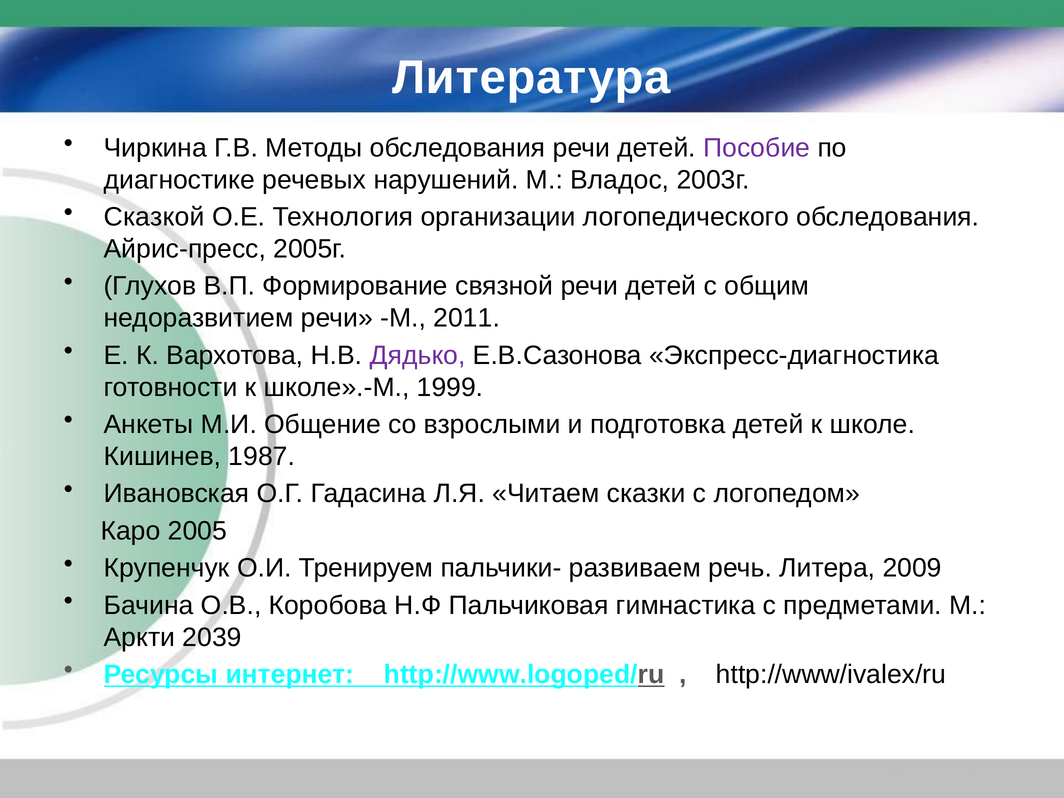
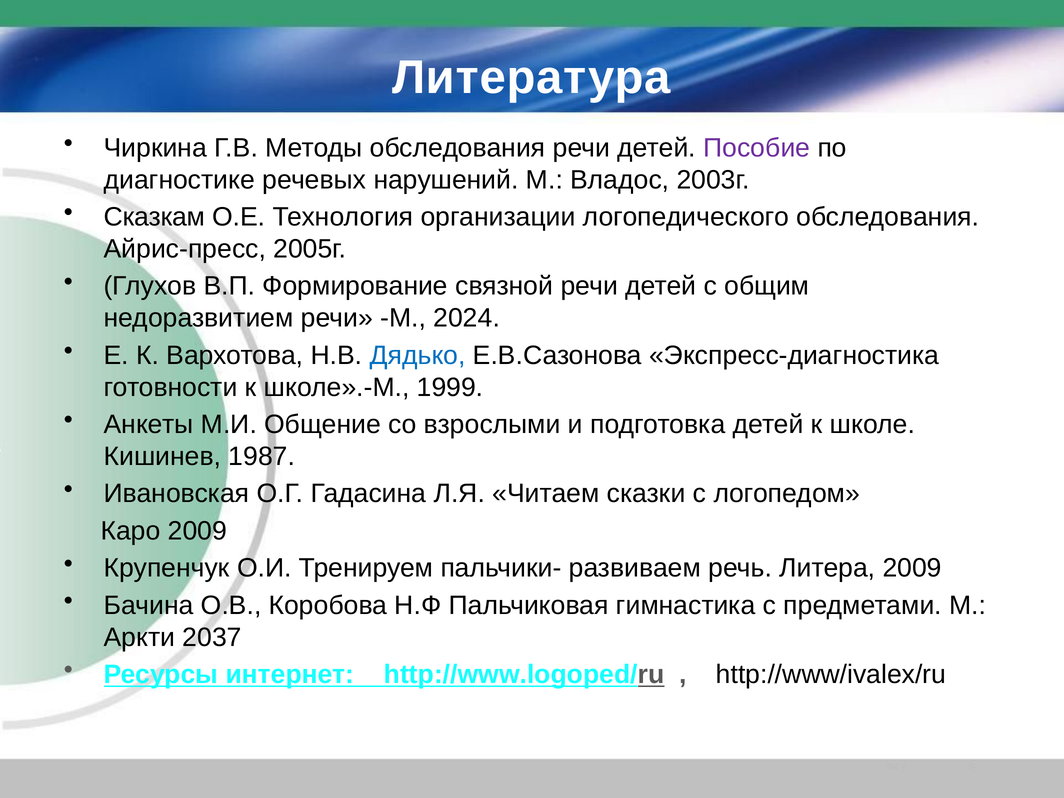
Сказкой: Сказкой -> Сказкам (154, 217)
2011: 2011 -> 2024 (467, 318)
Дядько colour: purple -> blue (418, 355)
Каро 2005: 2005 -> 2009 (197, 531)
2039: 2039 -> 2037 (212, 637)
